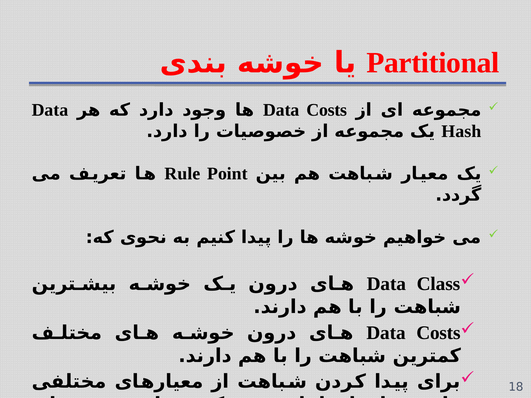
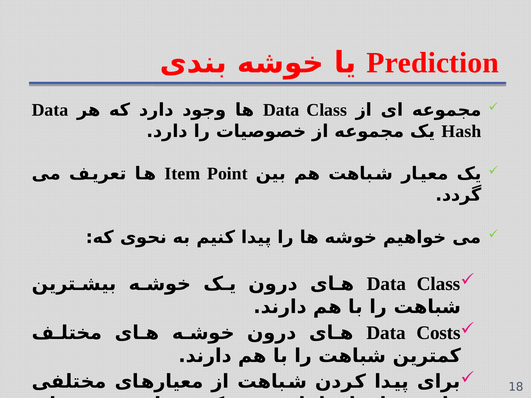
Partitional: Partitional -> Prediction (433, 63)
Costs: Costs -> Class (327, 110)
Rule: Rule -> Item (182, 174)
